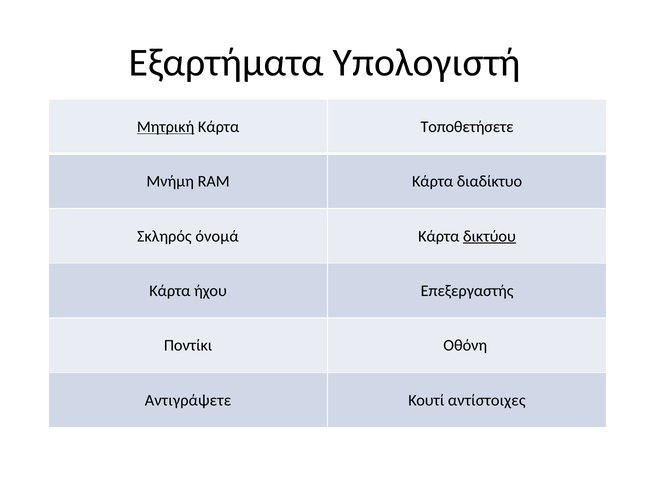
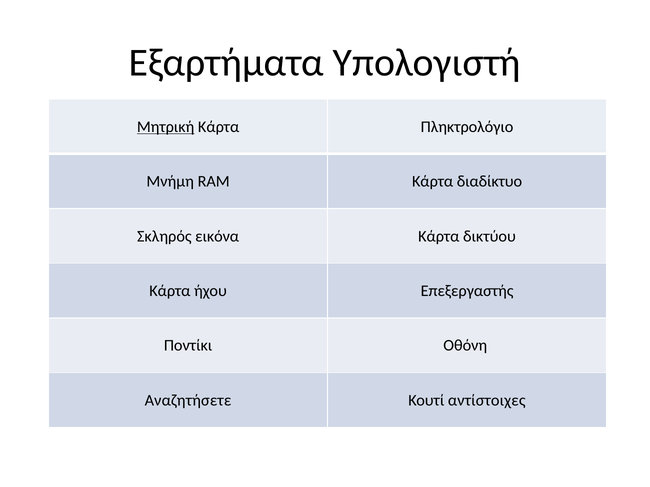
Τοποθετήσετε: Τοποθετήσετε -> Πληκτρολόγιο (467, 127)
όνομά: όνομά -> εικόνα (217, 236)
δικτύου underline: present -> none (489, 236)
Αντιγράψετε: Αντιγράψετε -> Αναζητήσετε (188, 401)
